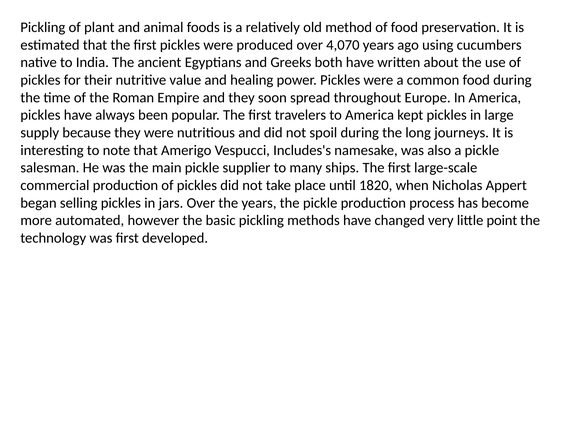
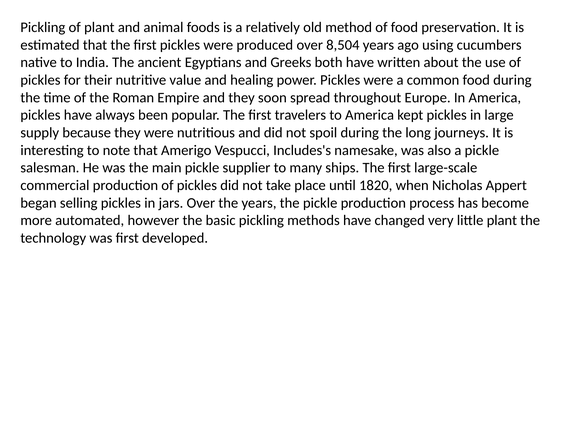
4,070: 4,070 -> 8,504 (343, 45)
little point: point -> plant (502, 220)
